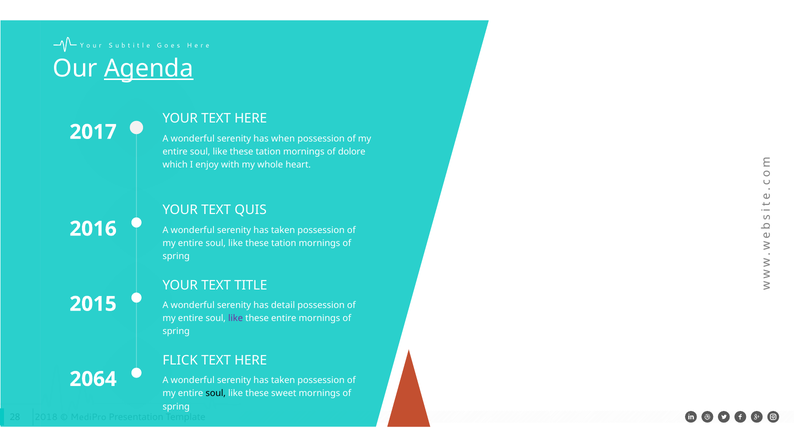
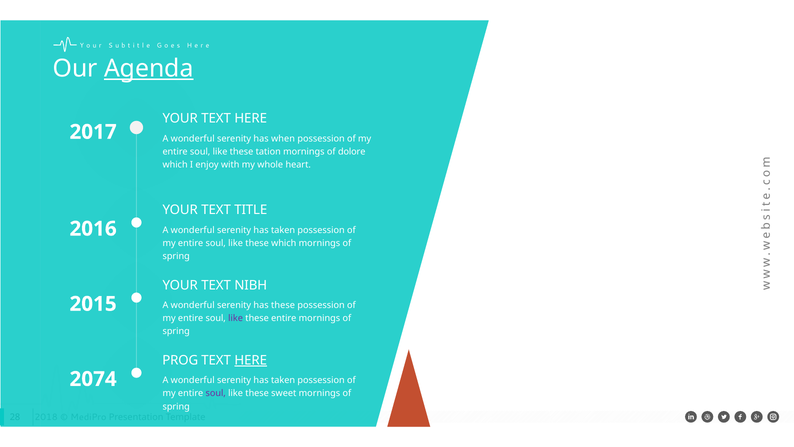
QUIS: QUIS -> TITLE (251, 210)
tation: tation -> which (284, 243)
TITLE: TITLE -> NIBH (251, 285)
has detail: detail -> these (283, 305)
FLICK: FLICK -> PROG (180, 360)
HERE underline: none -> present (251, 360)
2064: 2064 -> 2074 (93, 379)
soul colour: black -> purple (216, 393)
